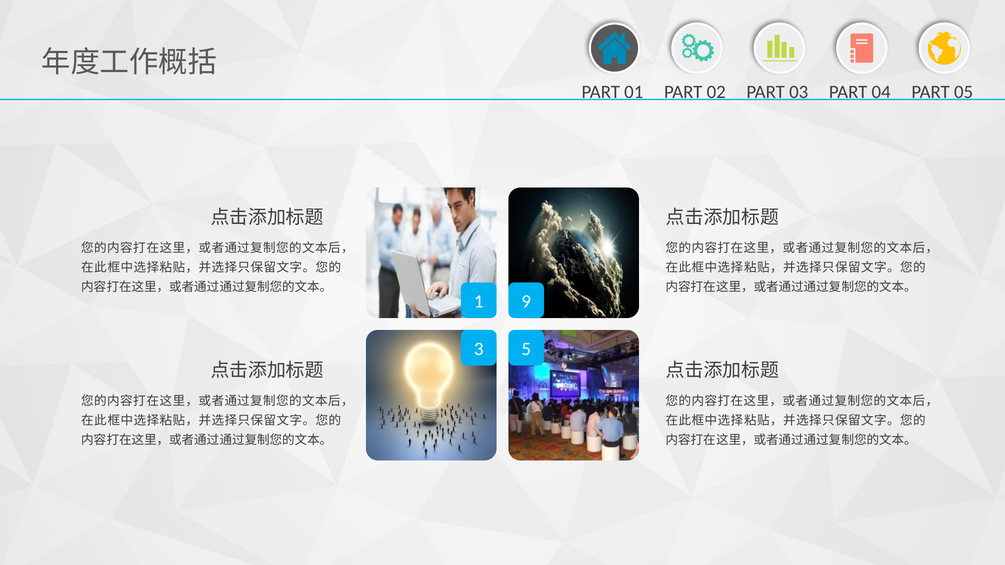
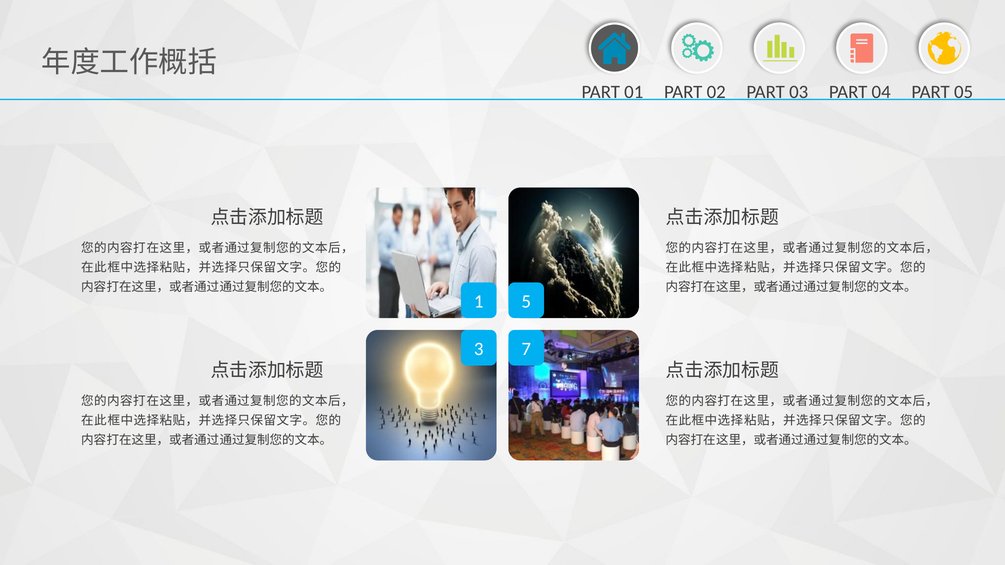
9: 9 -> 5 (526, 302)
5: 5 -> 7 (526, 349)
